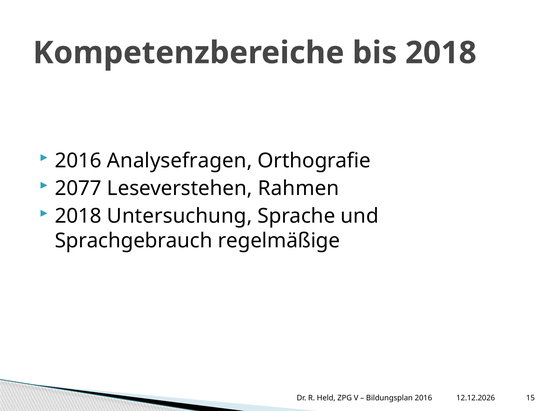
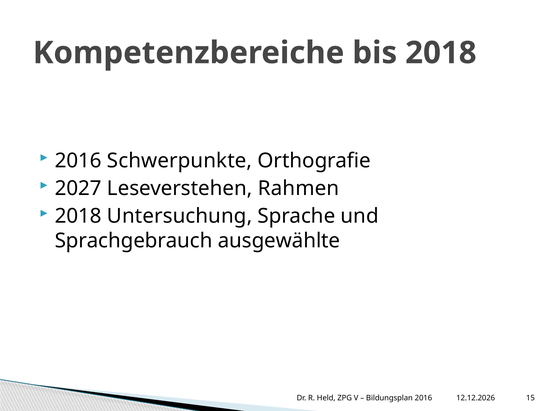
Analysefragen: Analysefragen -> Schwerpunkte (180, 161)
2077: 2077 -> 2027 (78, 188)
regelmäßige: regelmäßige -> ausgewählte (279, 241)
